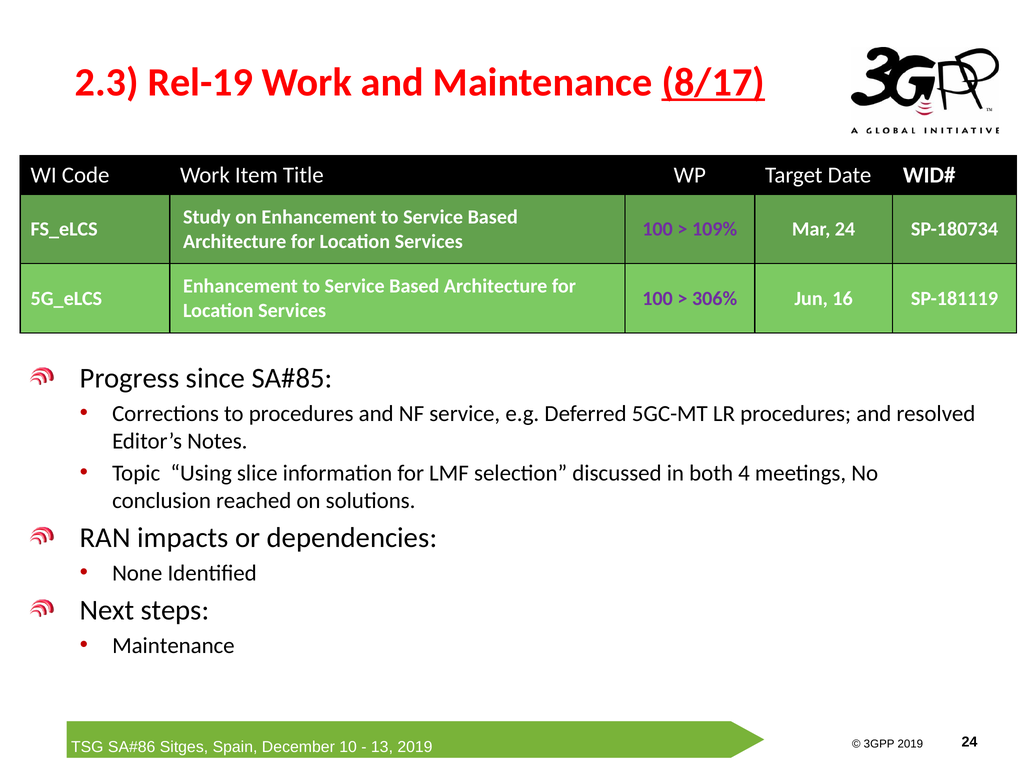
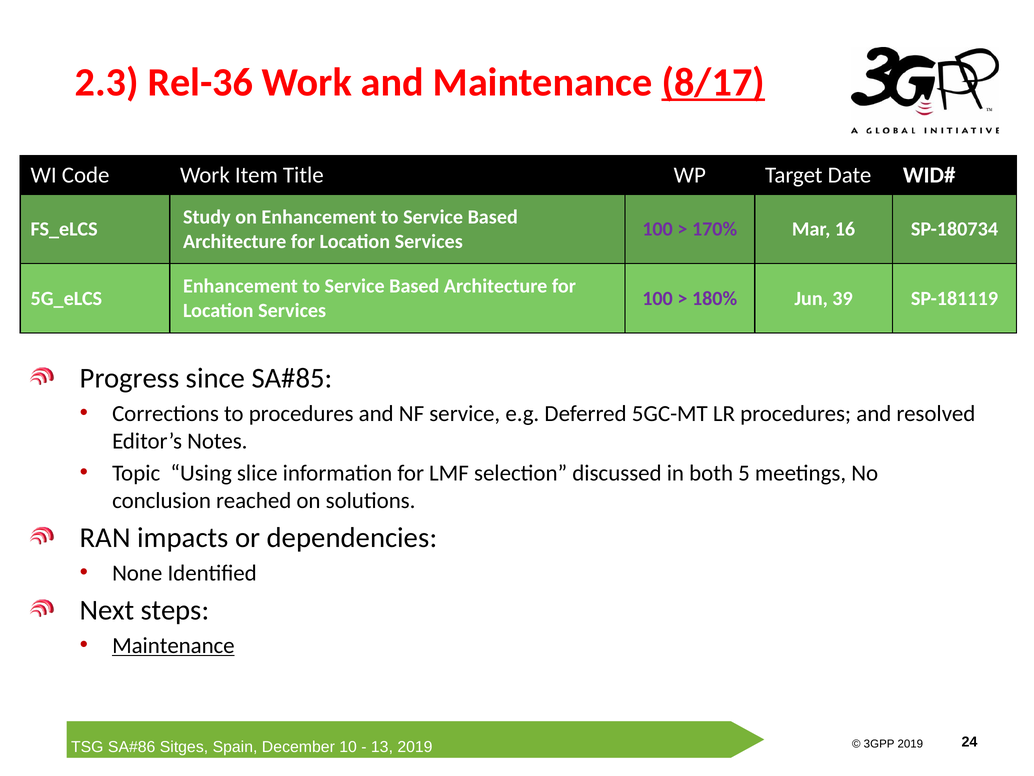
Rel-19: Rel-19 -> Rel-36 (200, 82)
109%: 109% -> 170% (715, 229)
Mar 24: 24 -> 16 (845, 229)
306%: 306% -> 180% (715, 298)
16: 16 -> 39 (843, 298)
4: 4 -> 5 (744, 473)
Maintenance underline: none -> present (173, 645)
